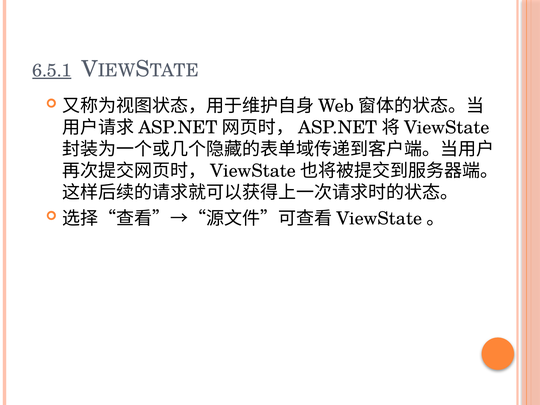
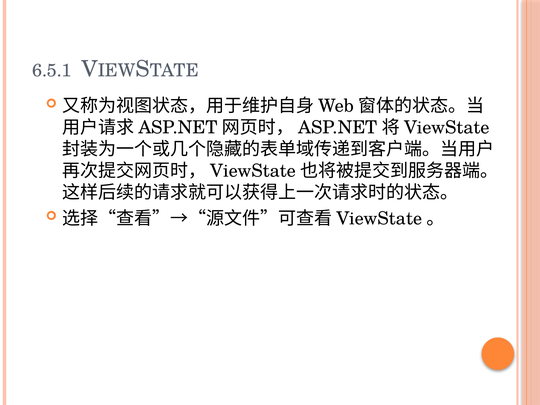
6.5.1 underline: present -> none (52, 71)
